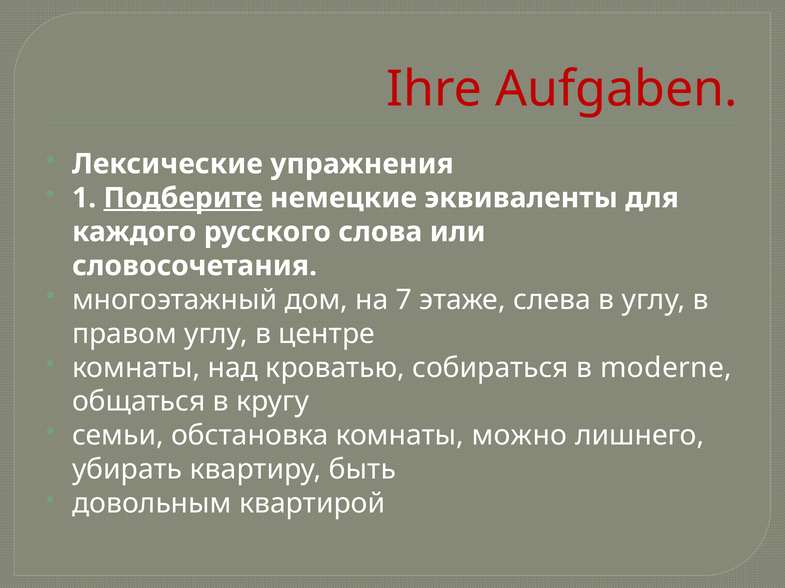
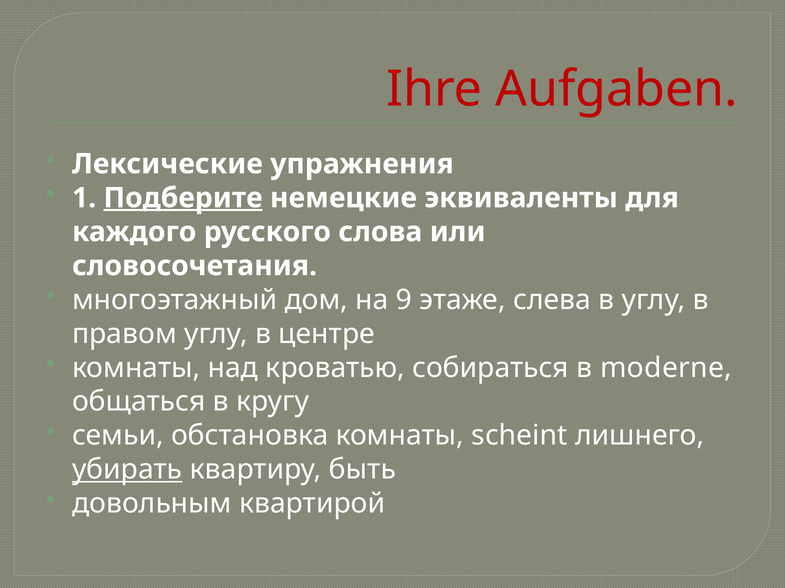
7: 7 -> 9 (404, 300)
можно: можно -> scheint (520, 436)
убирать underline: none -> present (127, 470)
